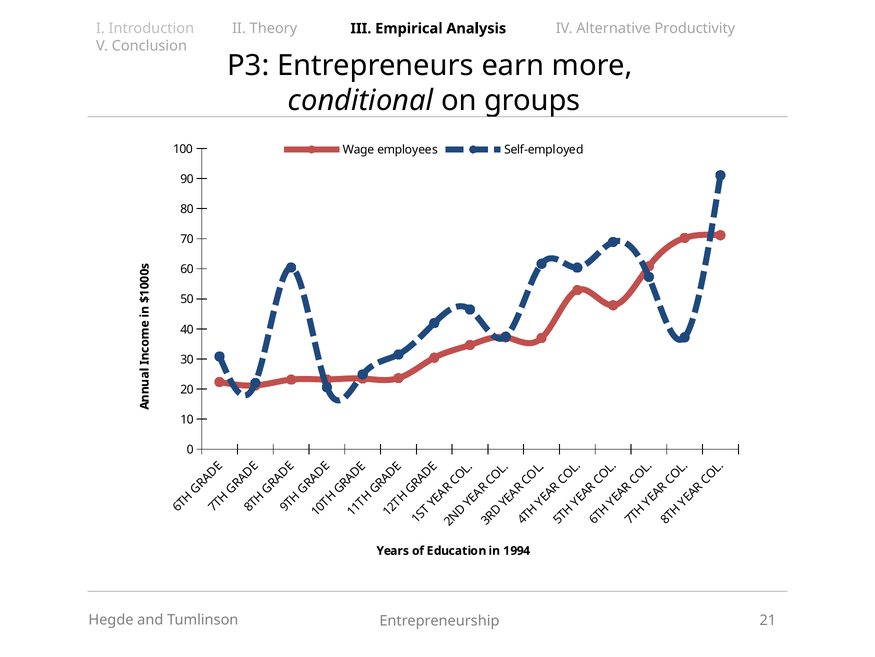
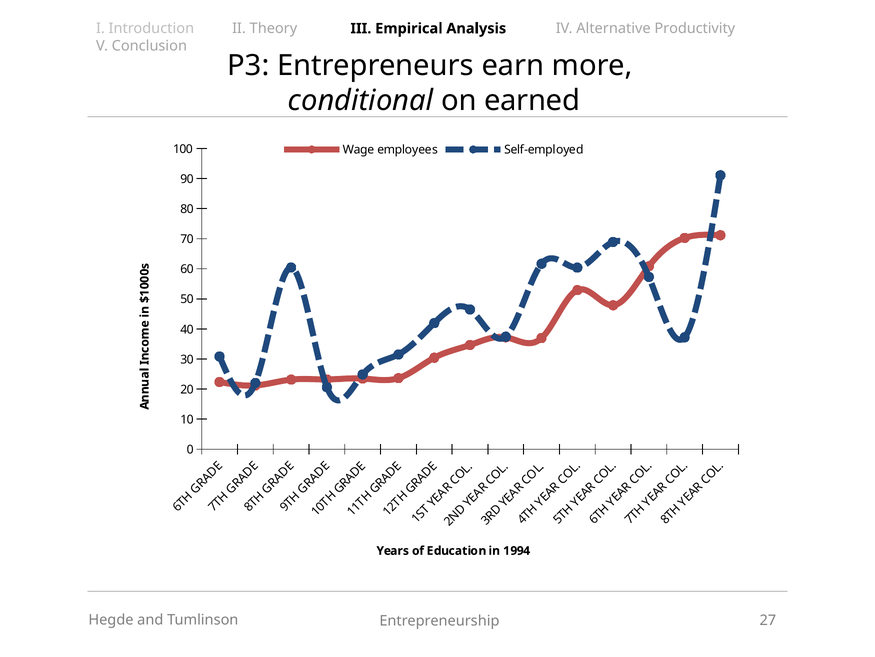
groups: groups -> earned (532, 101)
21: 21 -> 27 (768, 620)
